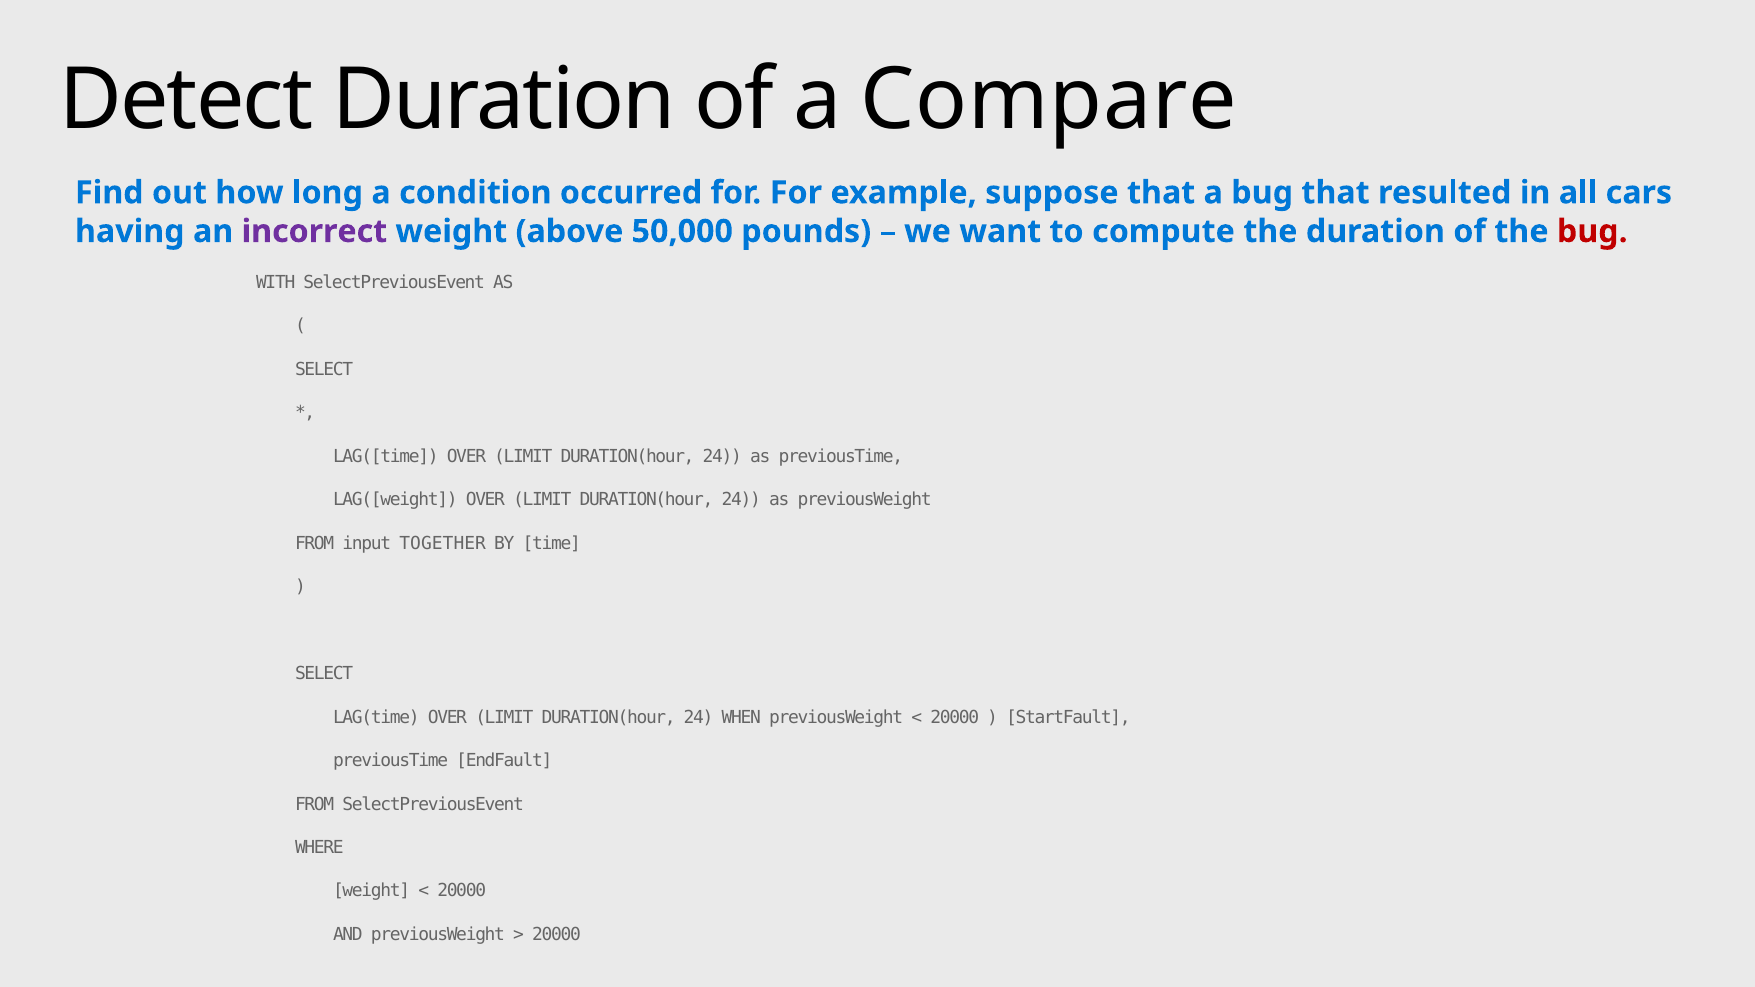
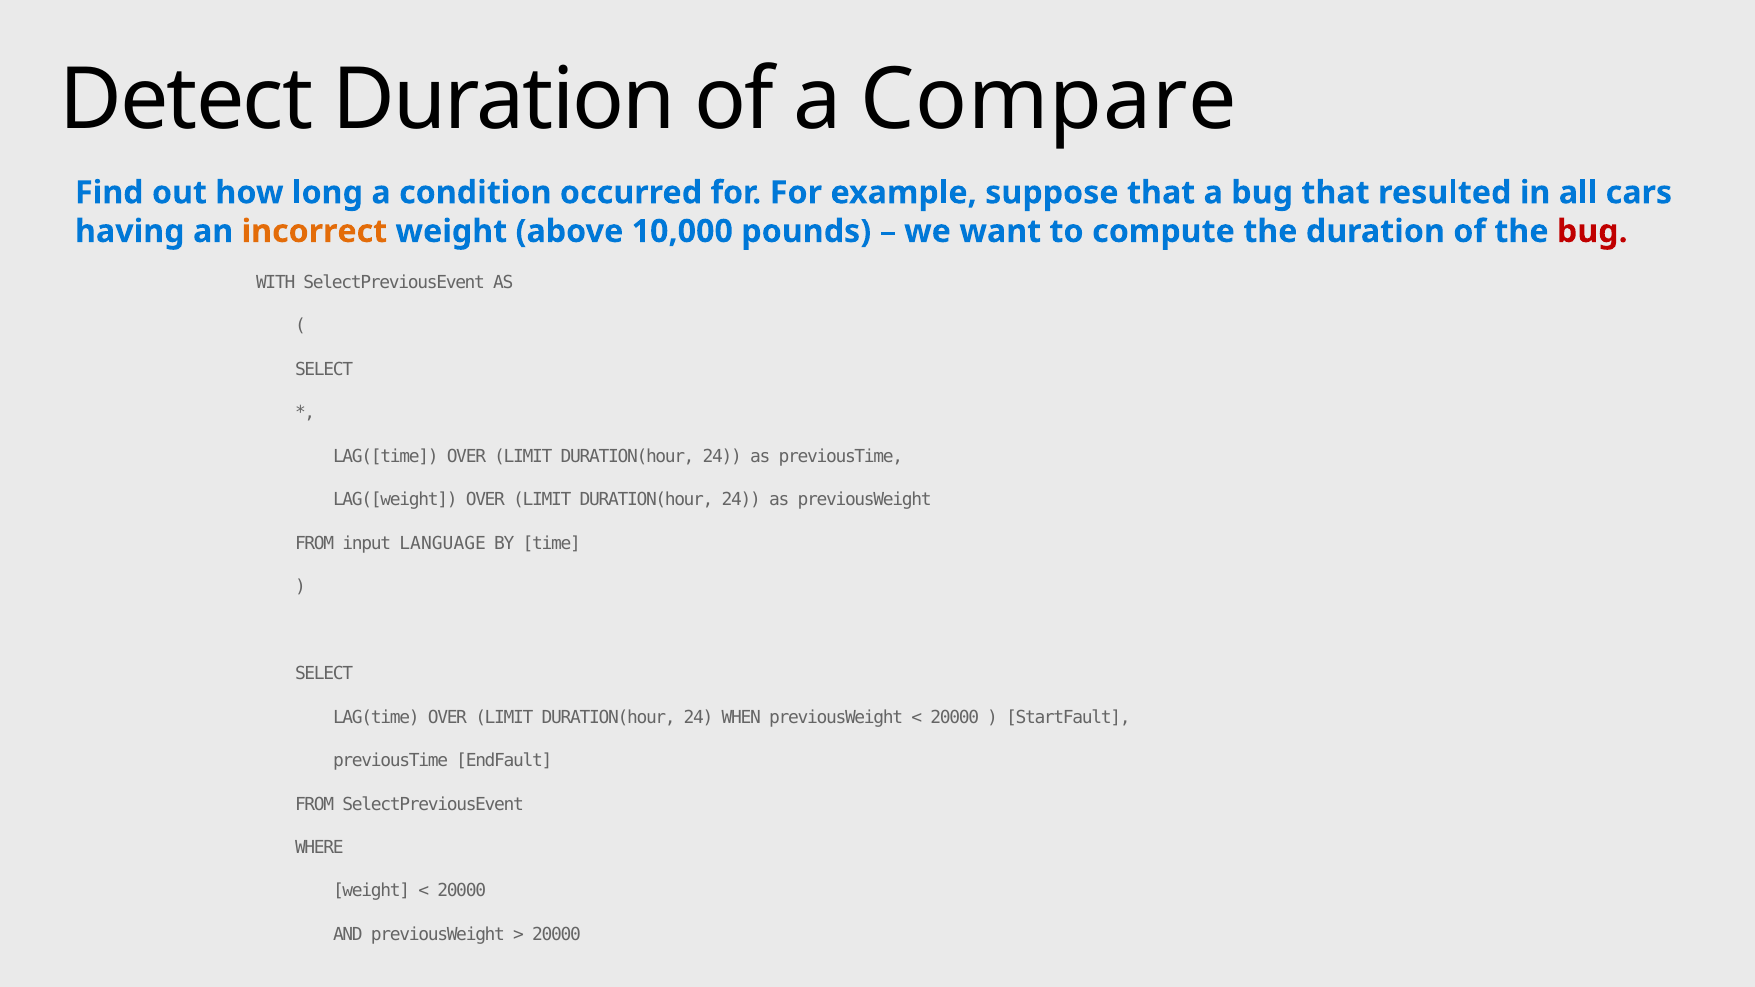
incorrect colour: purple -> orange (314, 231)
50,000: 50,000 -> 10,000 (682, 231)
TOGETHER: TOGETHER -> LANGUAGE (443, 543)
